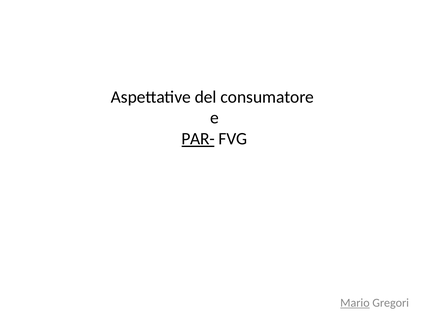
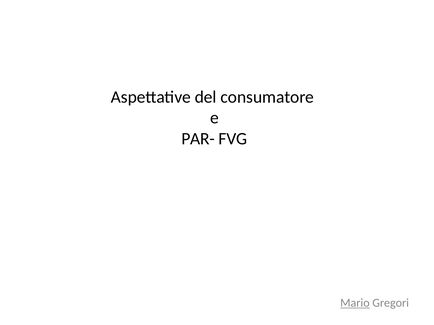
PAR- underline: present -> none (198, 139)
